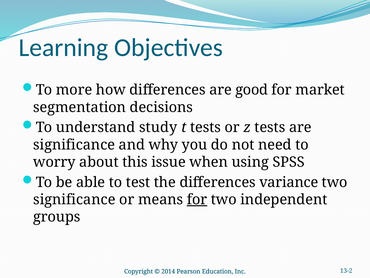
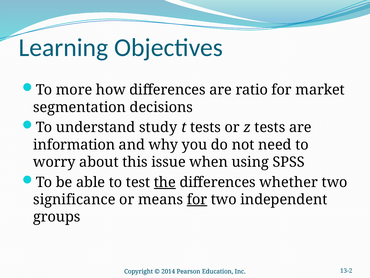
good: good -> ratio (252, 90)
significance: significance -> information (74, 144)
the underline: none -> present (165, 182)
variance: variance -> whether (289, 182)
